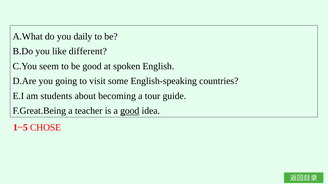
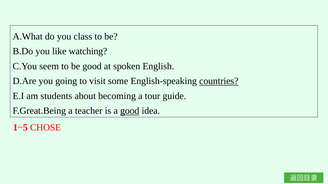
daily: daily -> class (83, 37)
different: different -> watching (88, 51)
countries underline: none -> present (219, 81)
